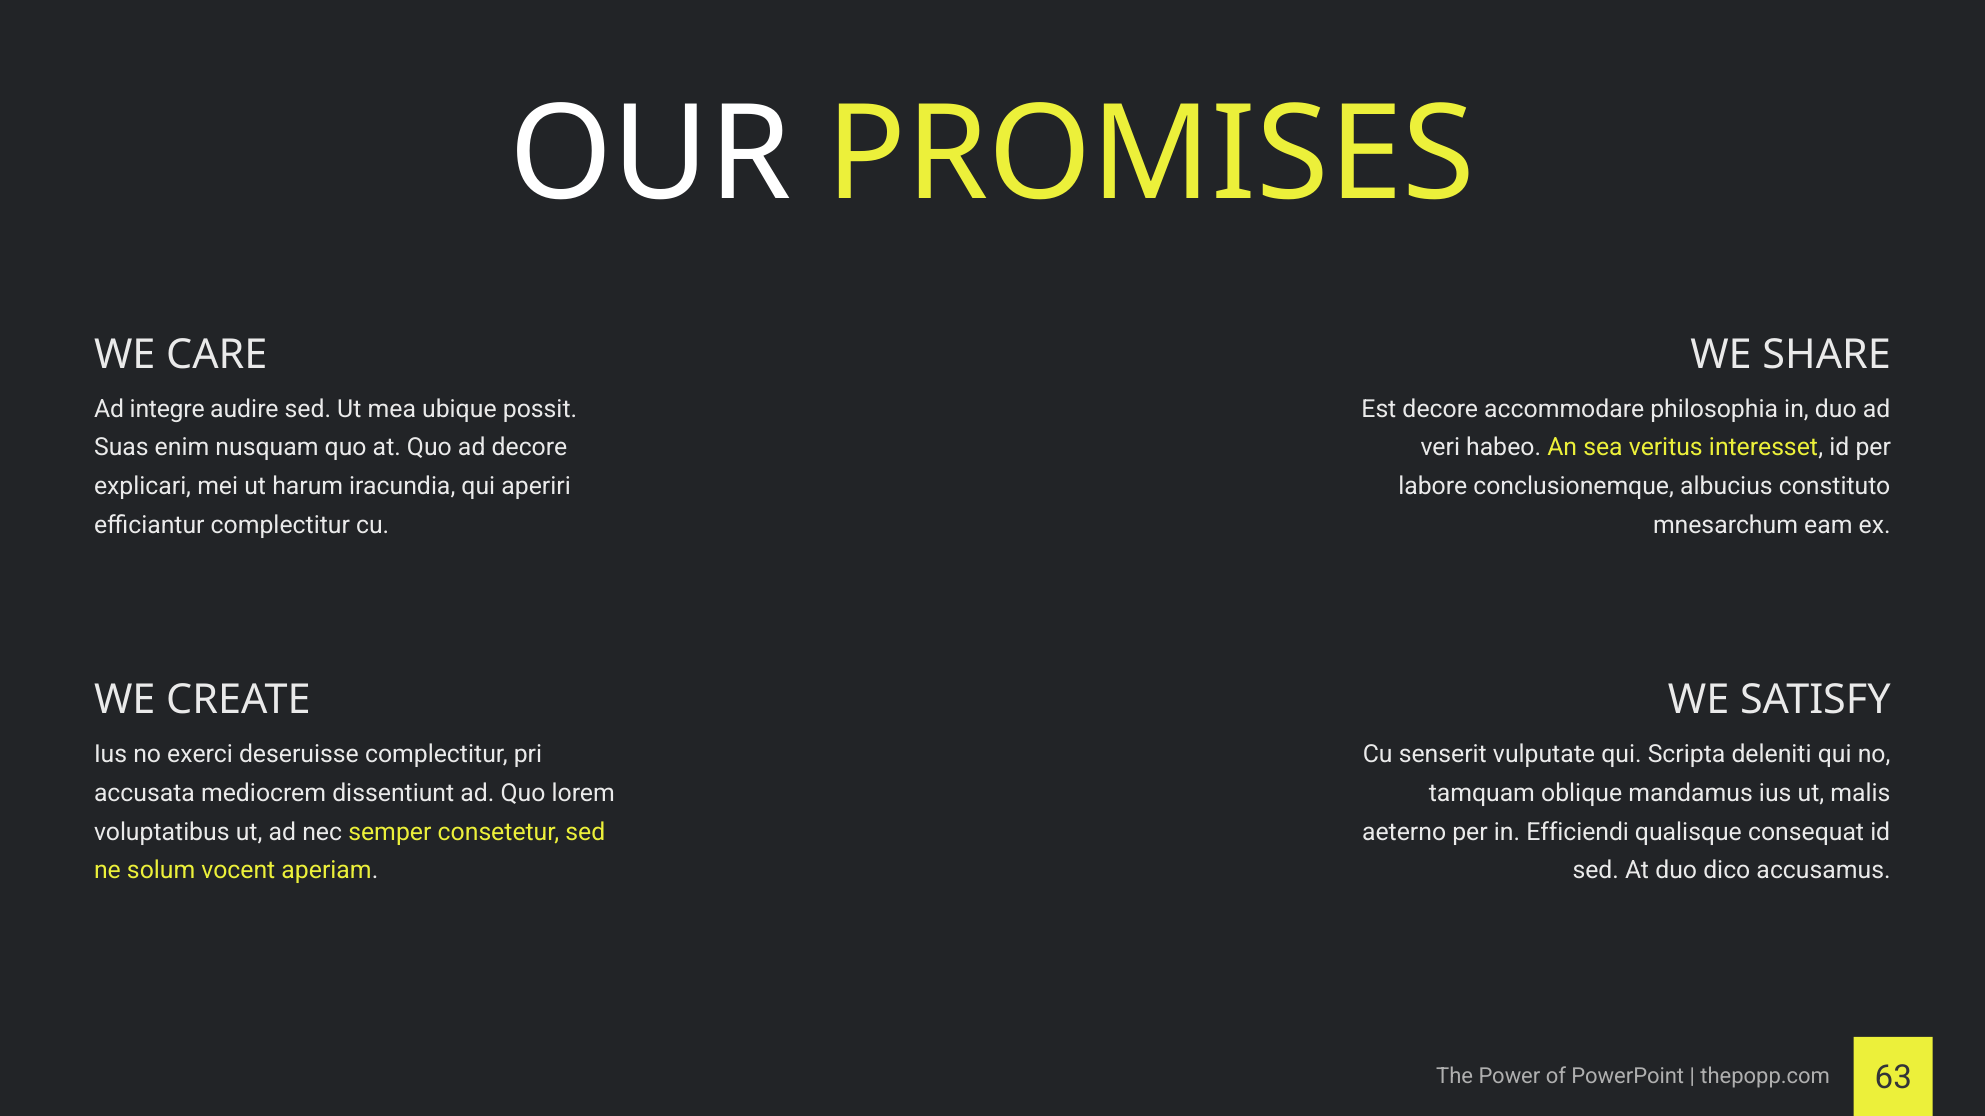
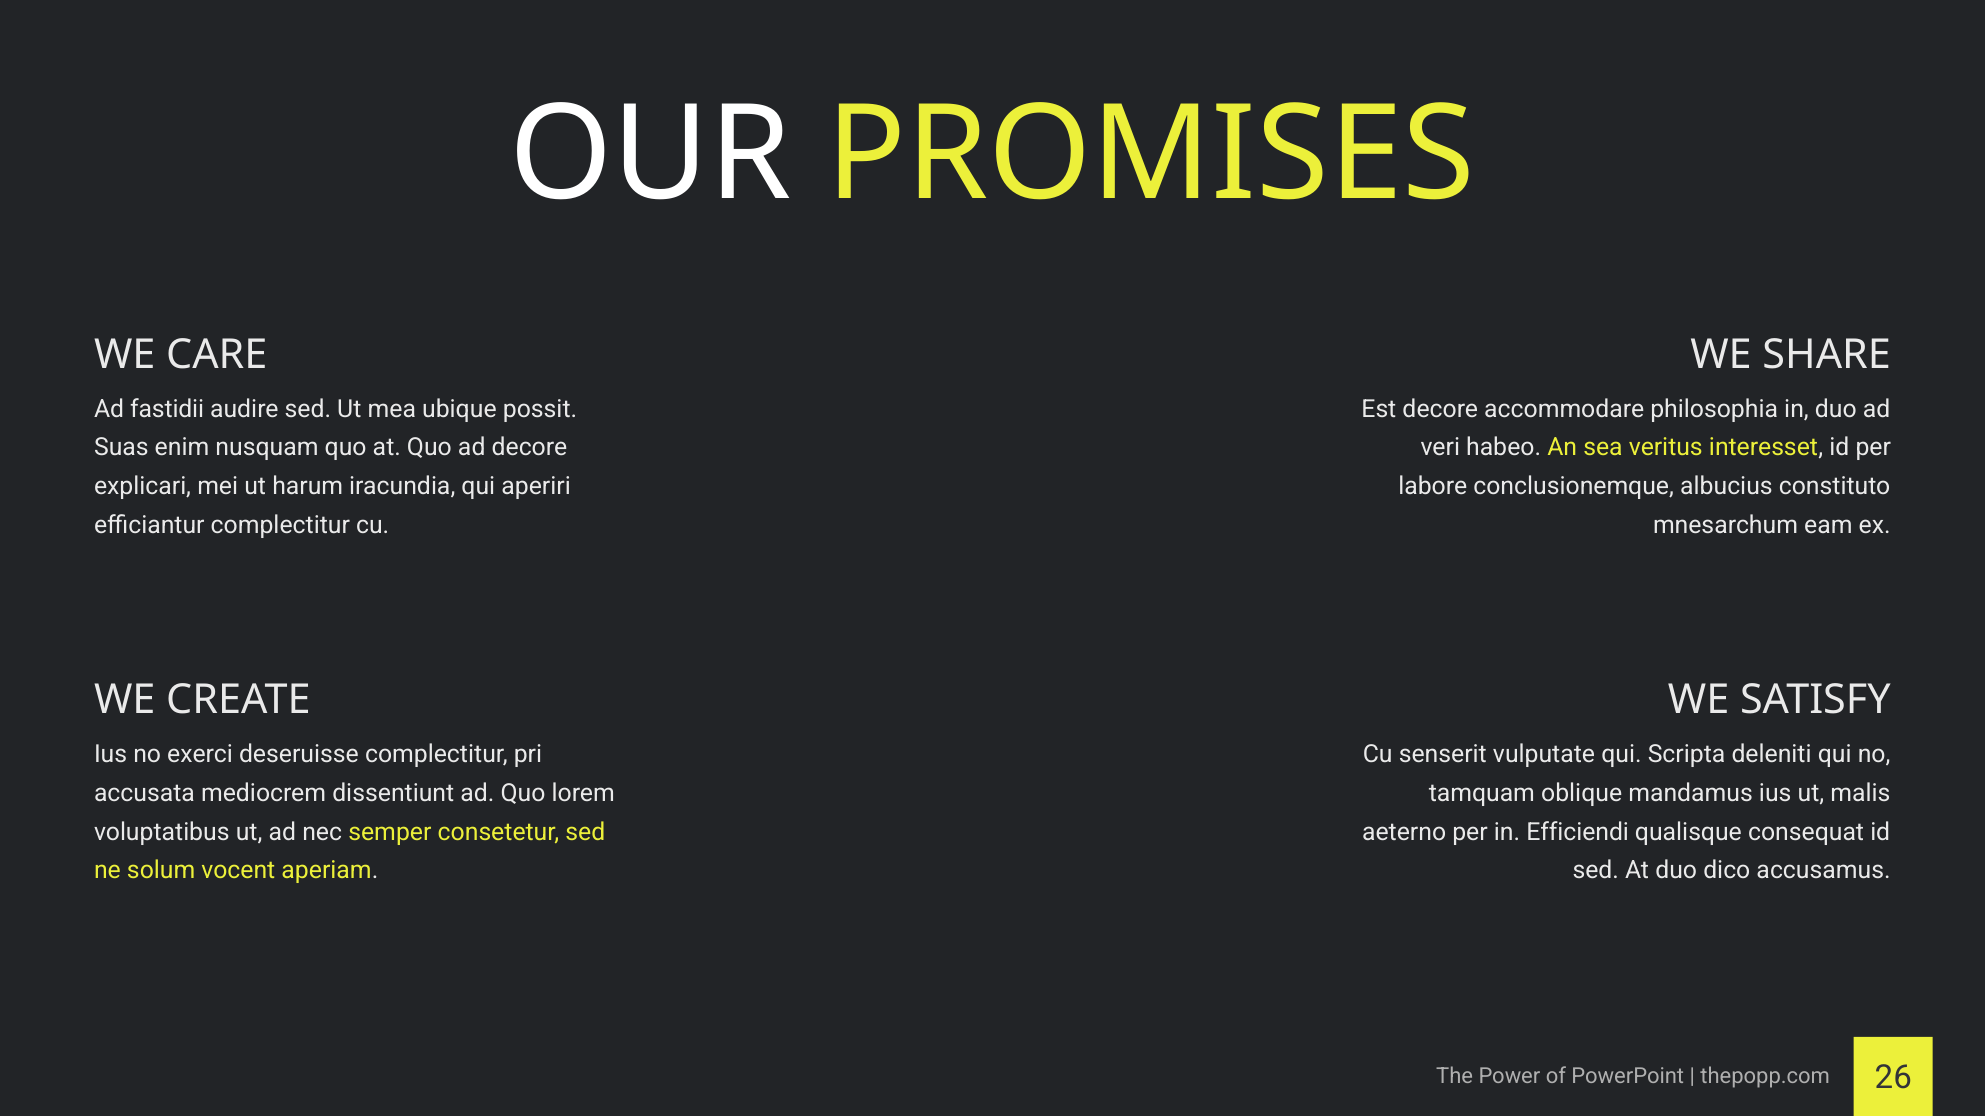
integre: integre -> fastidii (167, 409)
63: 63 -> 26 (1893, 1078)
